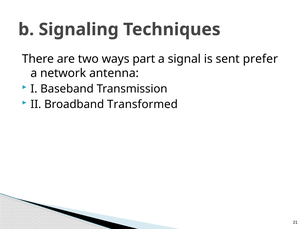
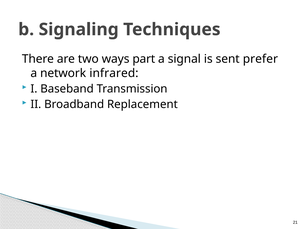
antenna: antenna -> infrared (114, 73)
Transformed: Transformed -> Replacement (142, 104)
